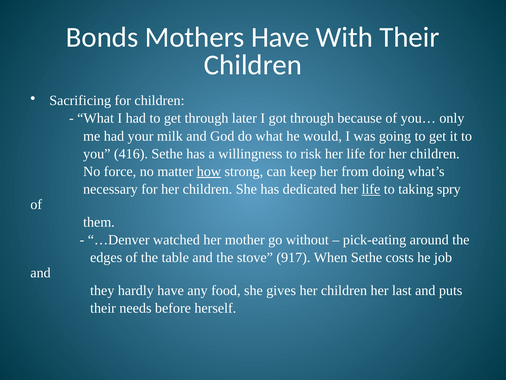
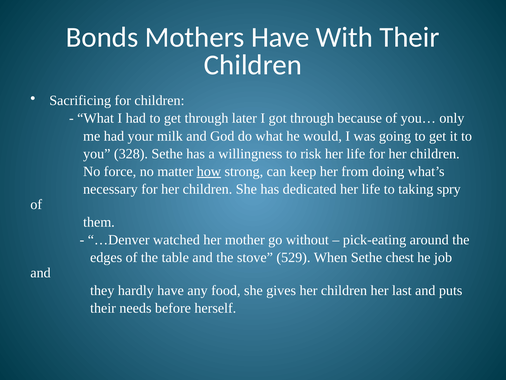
416: 416 -> 328 (131, 154)
life underline: present -> none (371, 189)
917: 917 -> 529 (293, 257)
costs: costs -> chest (400, 257)
